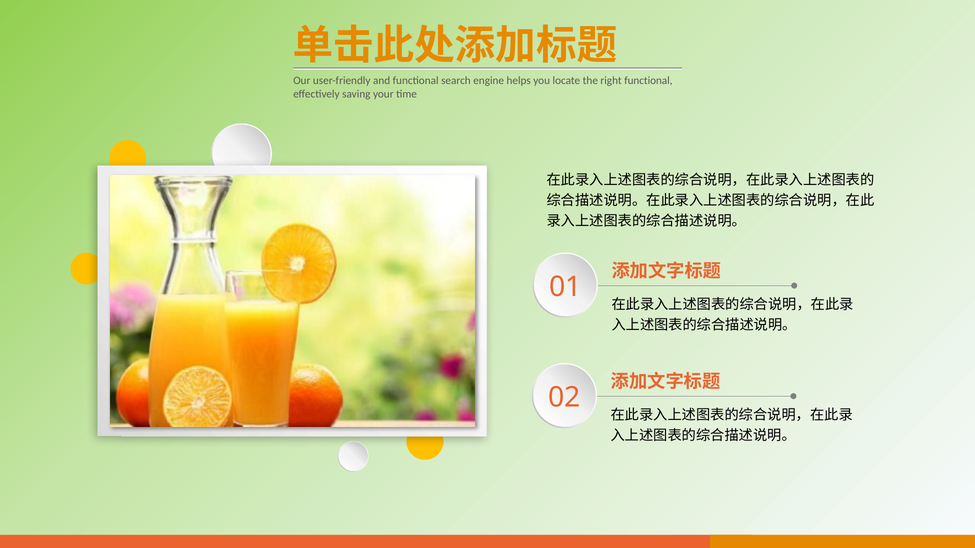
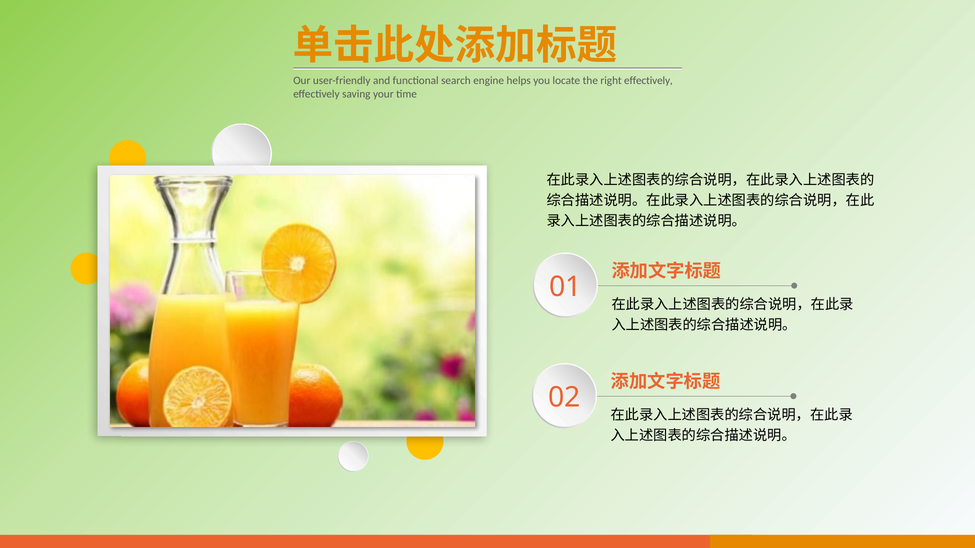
functional: functional -> effectively (648, 81)
